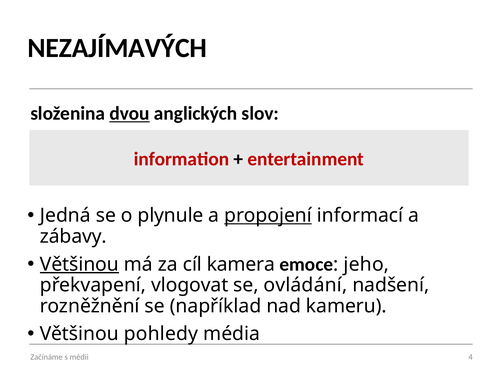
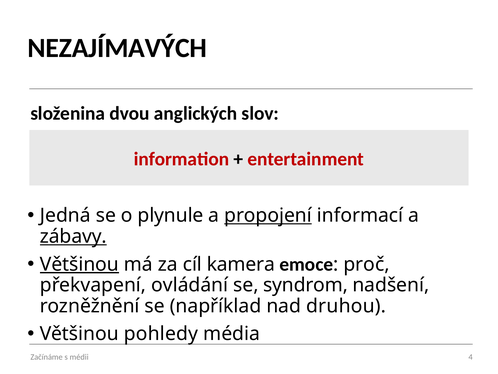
dvou underline: present -> none (130, 113)
zábavy underline: none -> present (73, 236)
jeho: jeho -> proč (366, 264)
vlogovat: vlogovat -> ovládání (190, 285)
ovládání: ovládání -> syndrom (306, 285)
kameru: kameru -> druhou (346, 306)
